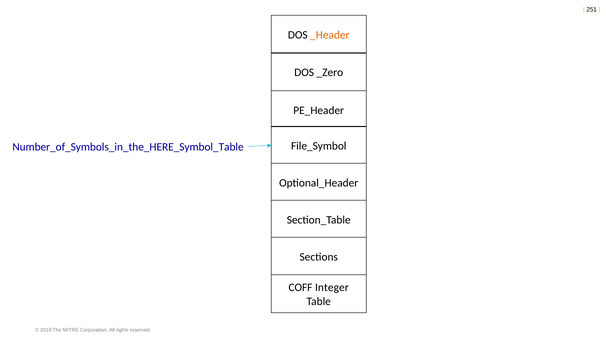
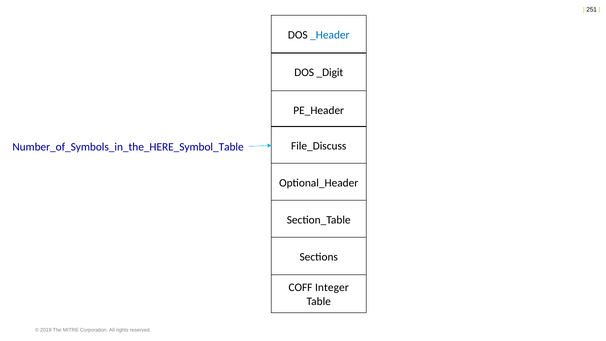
_Header colour: orange -> blue (330, 35)
_Zero: _Zero -> _Digit (330, 73)
File_Symbol: File_Symbol -> File_Discuss (319, 146)
